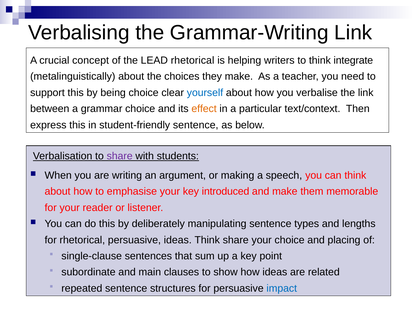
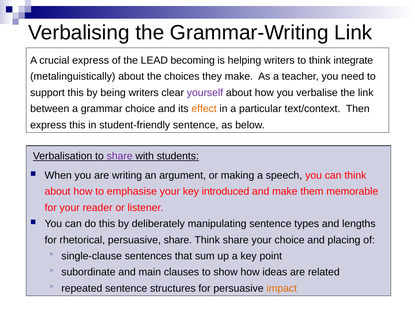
crucial concept: concept -> express (91, 60)
LEAD rhetorical: rhetorical -> becoming (193, 60)
being choice: choice -> writers (144, 93)
yourself colour: blue -> purple (205, 93)
persuasive ideas: ideas -> share (178, 240)
impact colour: blue -> orange (282, 289)
